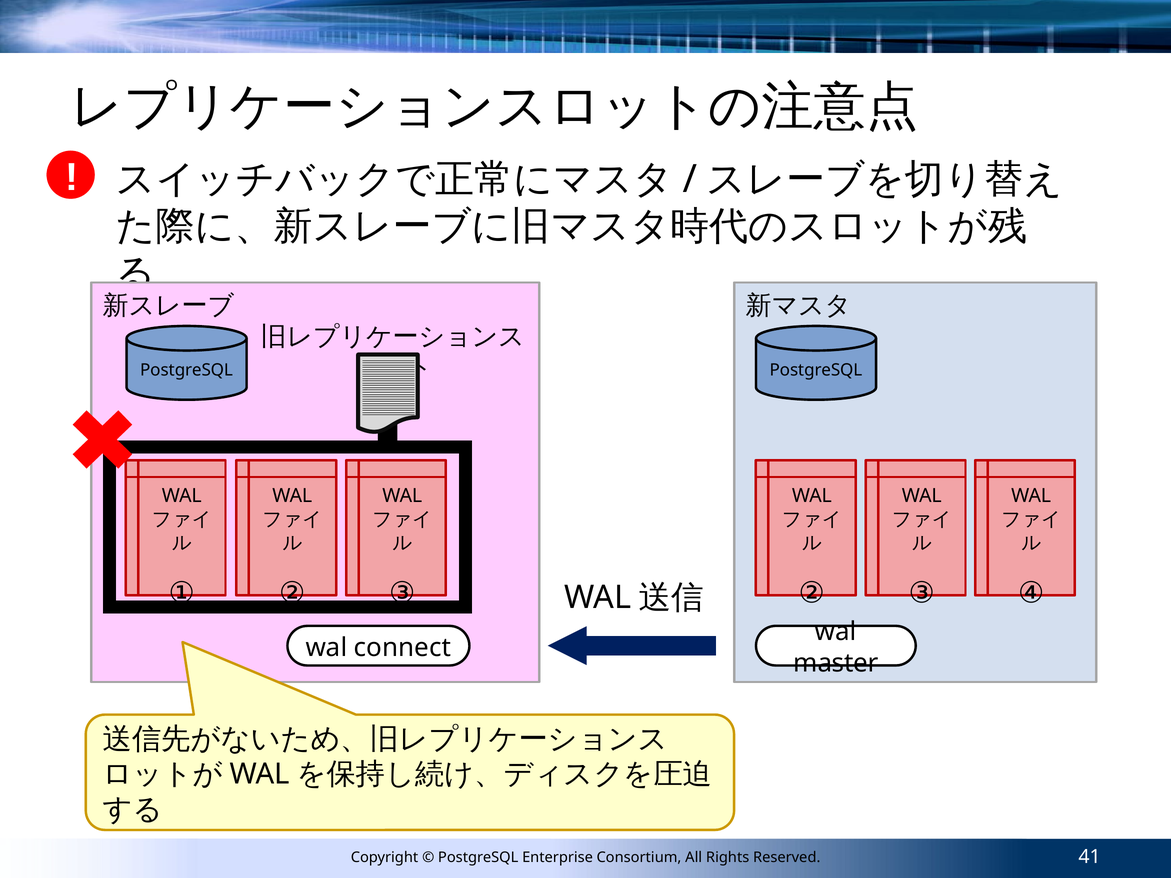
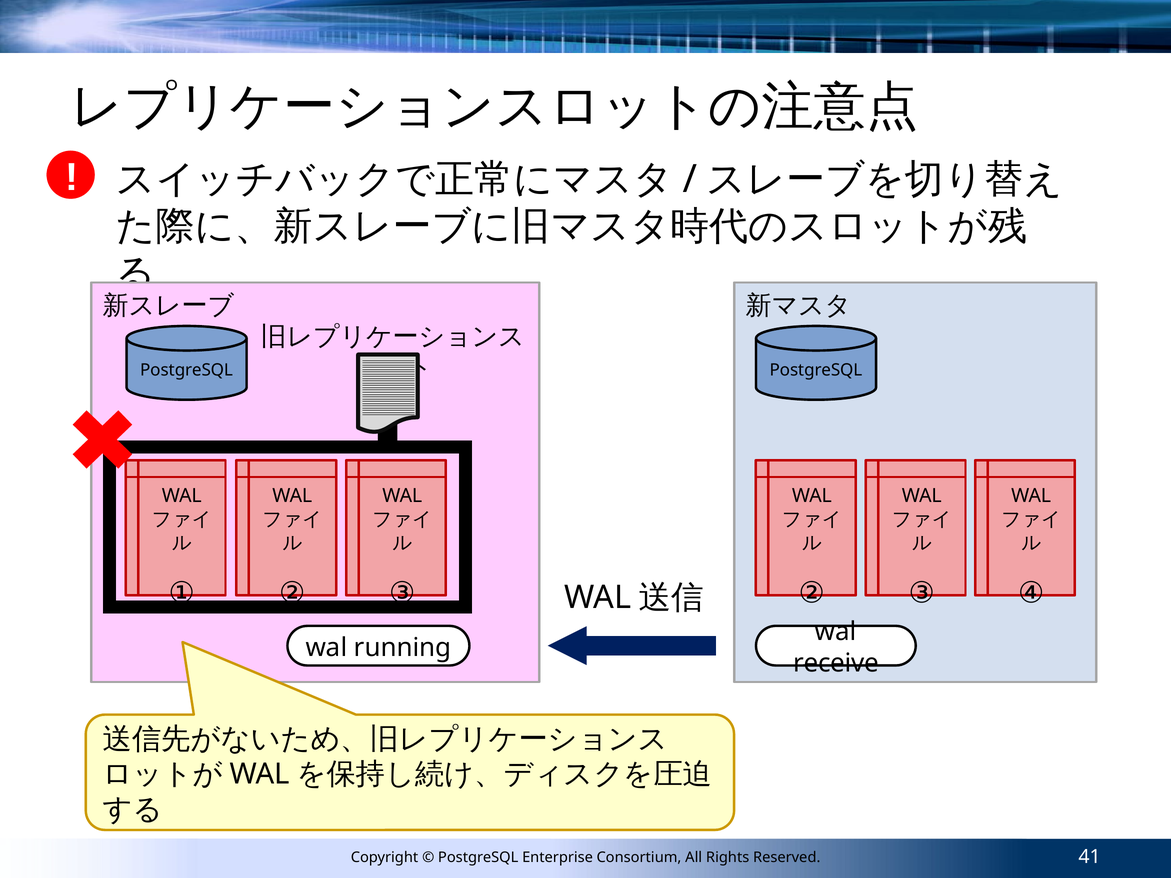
connect: connect -> running (403, 648)
master: master -> receive (836, 663)
